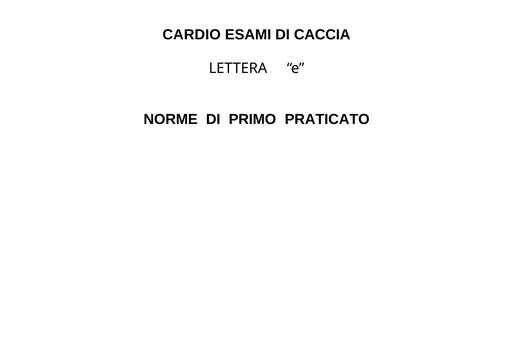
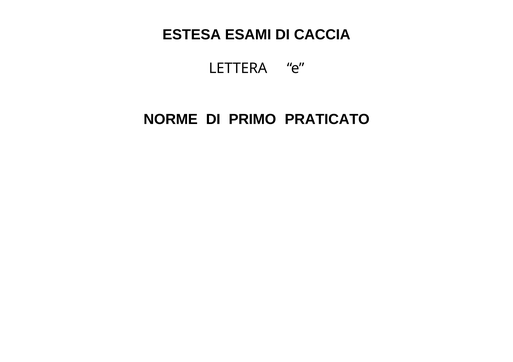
CARDIO: CARDIO -> ESTESA (192, 35)
